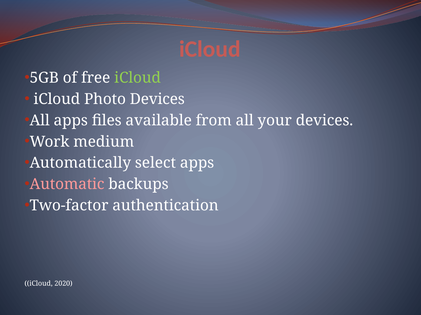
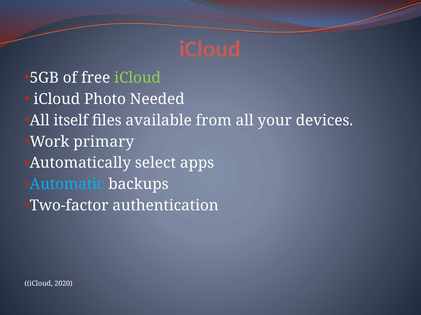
Photo Devices: Devices -> Needed (157, 99)
All apps: apps -> itself (71, 121)
medium: medium -> primary (104, 142)
Automatic colour: pink -> light blue (67, 185)
